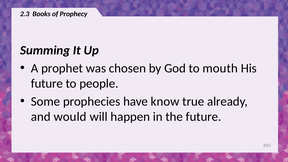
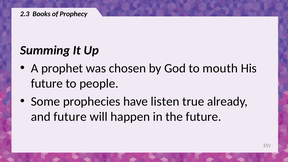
know: know -> listen (165, 102)
and would: would -> future (70, 117)
